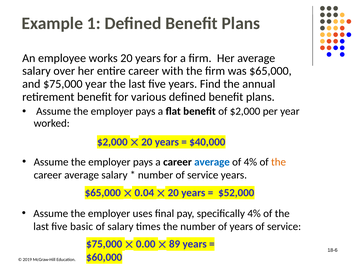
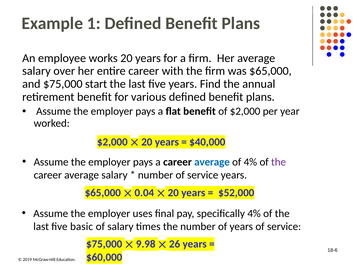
$75,000 year: year -> start (96, 84)
the colour: orange -> purple (279, 162)
0.00: 0.00 -> 9.98 (146, 244)
89: 89 -> 26 (175, 244)
